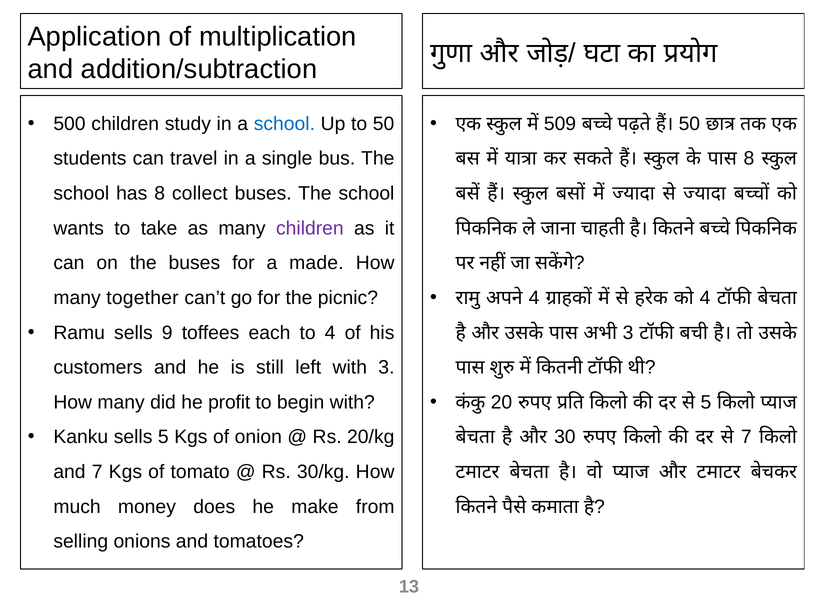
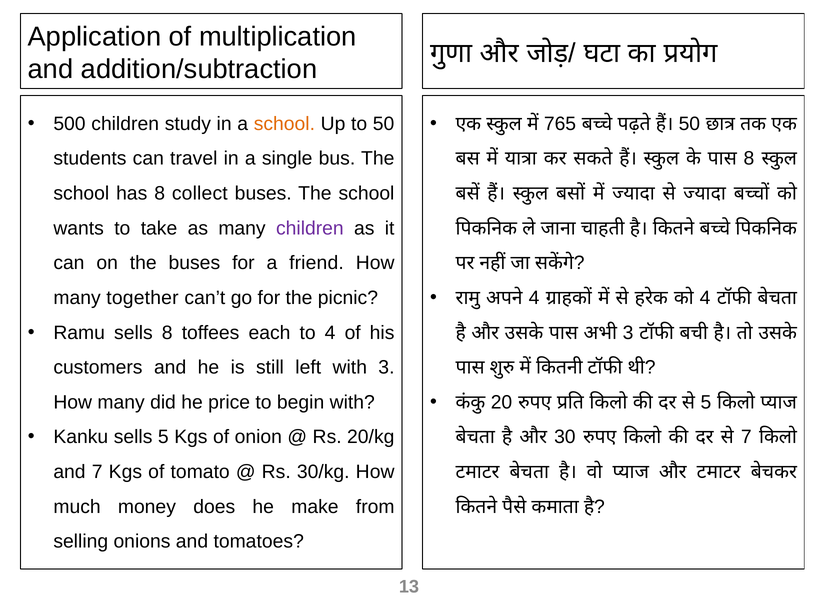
school colour: blue -> orange (284, 124)
509: 509 -> 765 (560, 124)
made: made -> friend (316, 263)
sells 9: 9 -> 8 (167, 332)
profit: profit -> price (229, 402)
